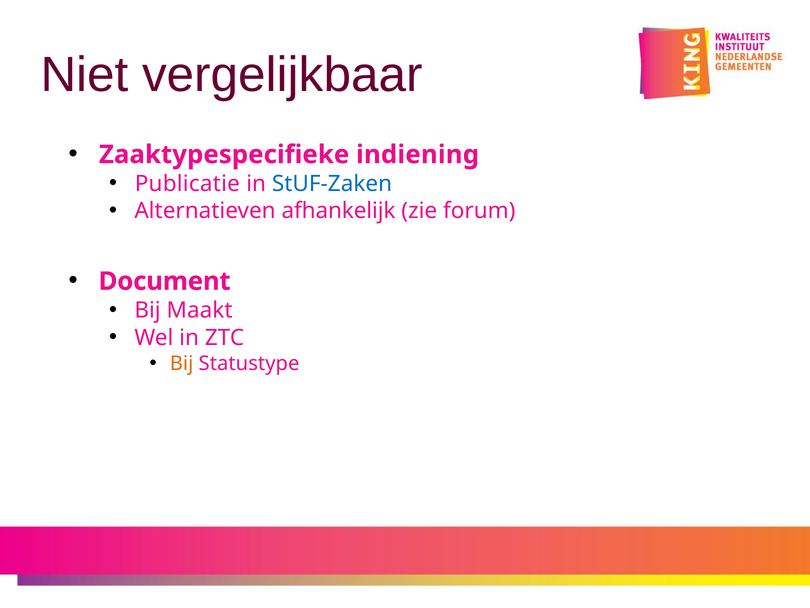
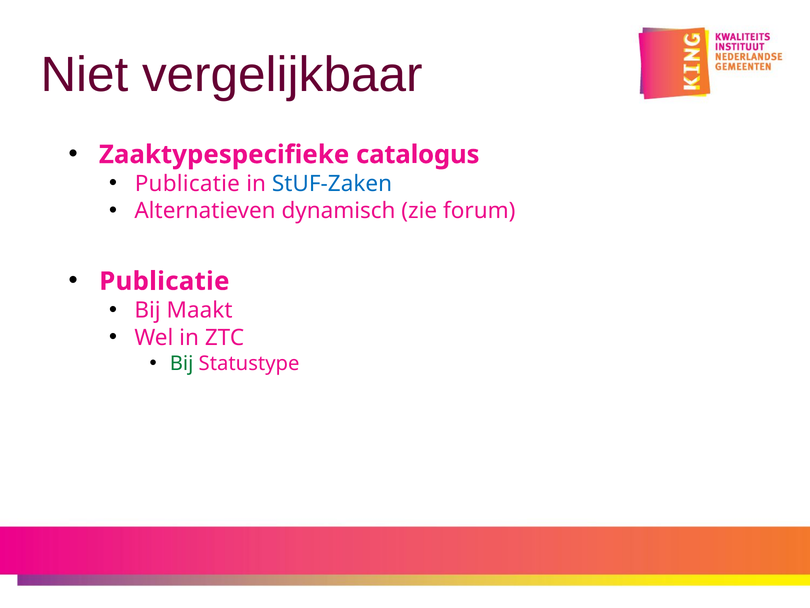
indiening: indiening -> catalogus (418, 154)
afhankelijk: afhankelijk -> dynamisch (338, 211)
Document: Document -> Publicatie (164, 281)
Bij colour: orange -> green (182, 363)
